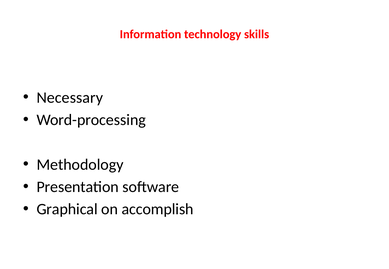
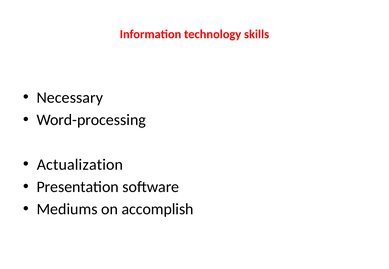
Methodology: Methodology -> Actualization (80, 165)
Graphical: Graphical -> Mediums (67, 209)
